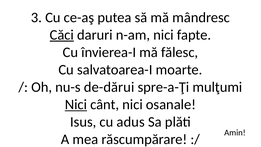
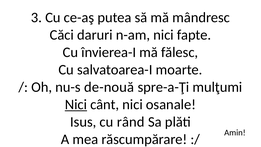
Căci underline: present -> none (62, 35)
de-dărui: de-dărui -> de-nouă (109, 87)
adus: adus -> rând (131, 122)
